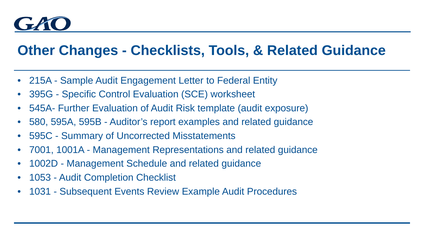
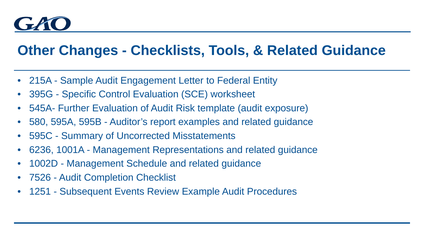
7001: 7001 -> 6236 (41, 150)
1053: 1053 -> 7526 (40, 178)
1031: 1031 -> 1251 (40, 192)
